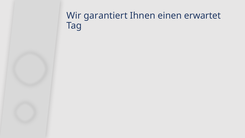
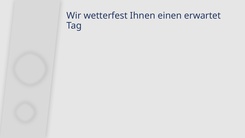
garantiert: garantiert -> wetterfest (106, 16)
